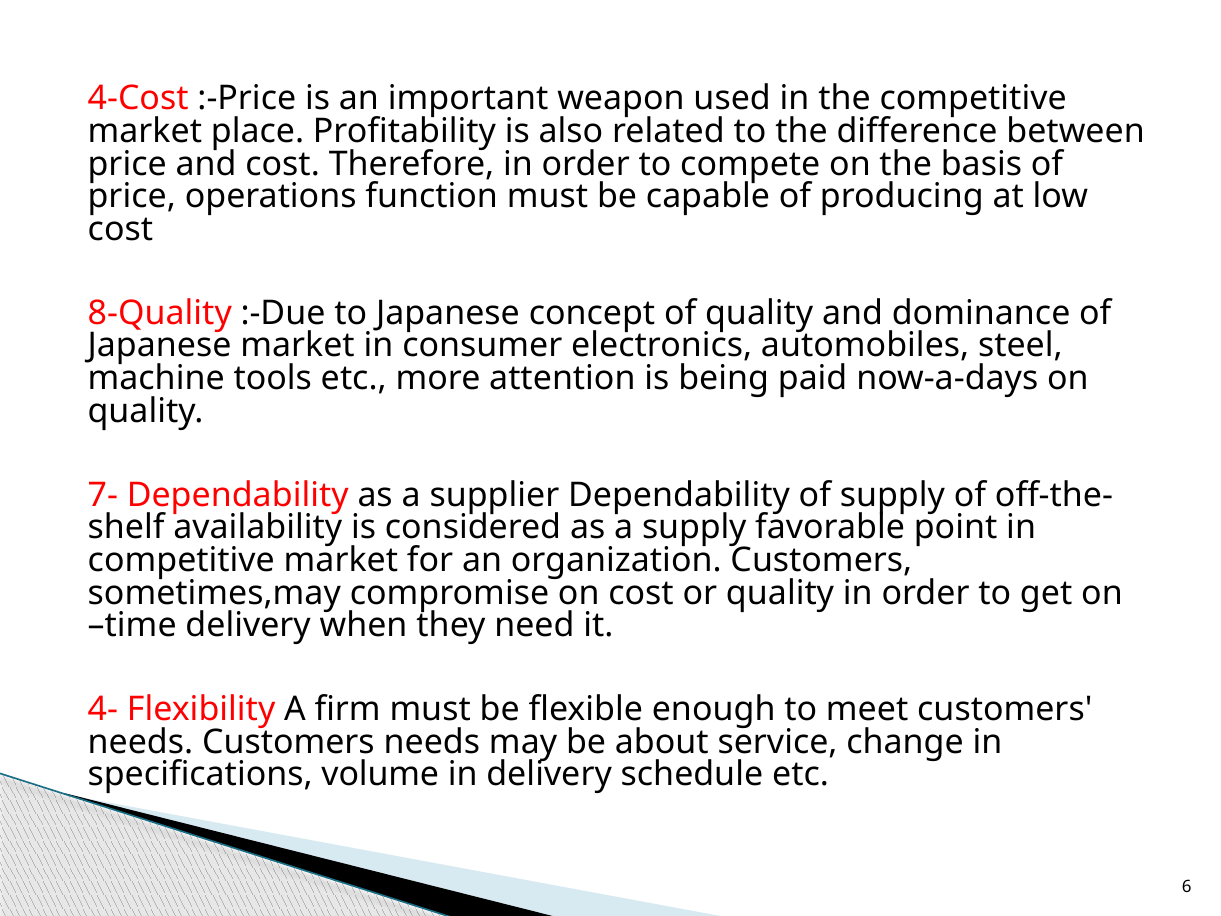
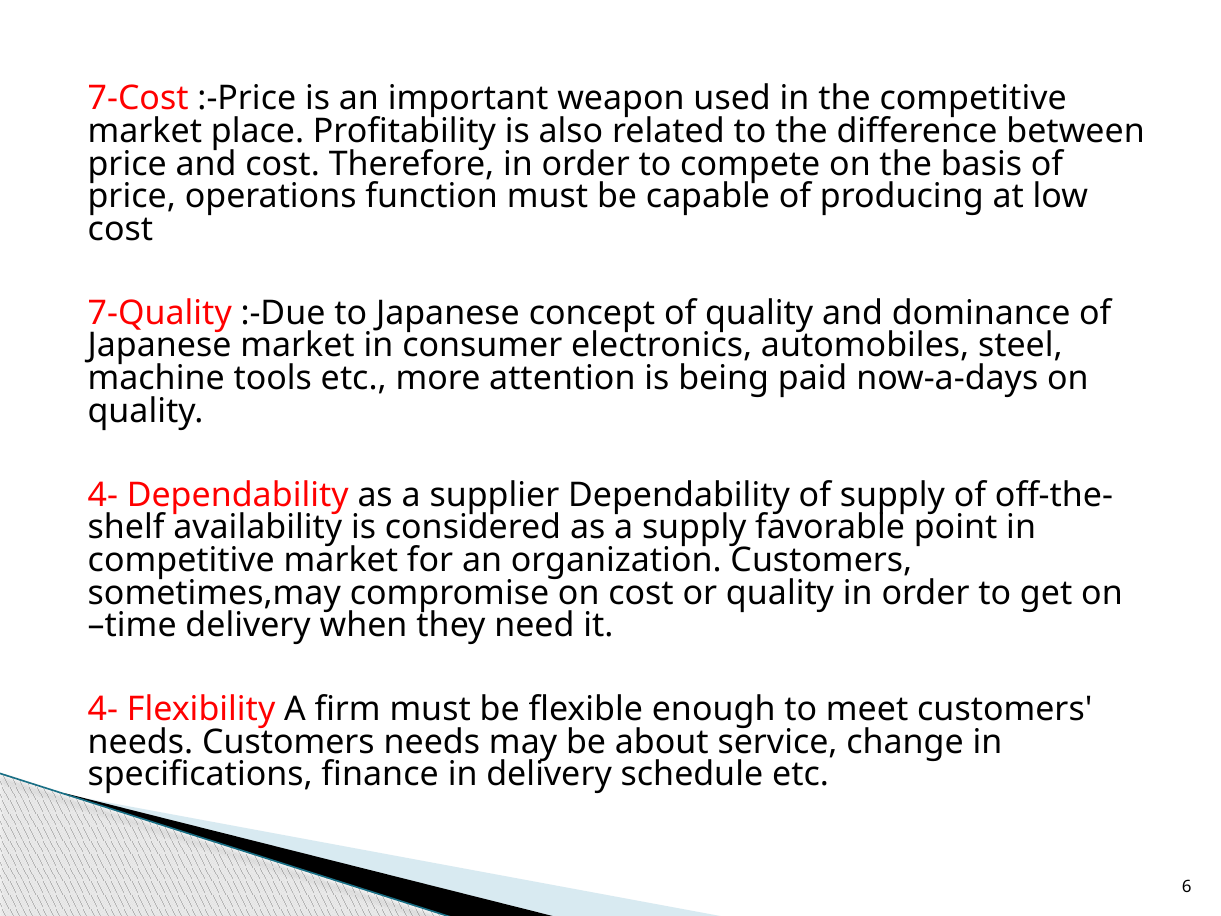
4-Cost: 4-Cost -> 7-Cost (138, 99)
8-Quality: 8-Quality -> 7-Quality (160, 313)
7-: 7- -> 4- (103, 495)
volume: volume -> finance (380, 775)
